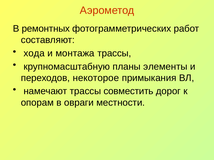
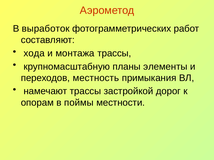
ремонтных: ремонтных -> выработок (46, 29)
некоторое: некоторое -> местность (96, 78)
совместить: совместить -> застройкой (128, 91)
овраги: овраги -> поймы (79, 103)
